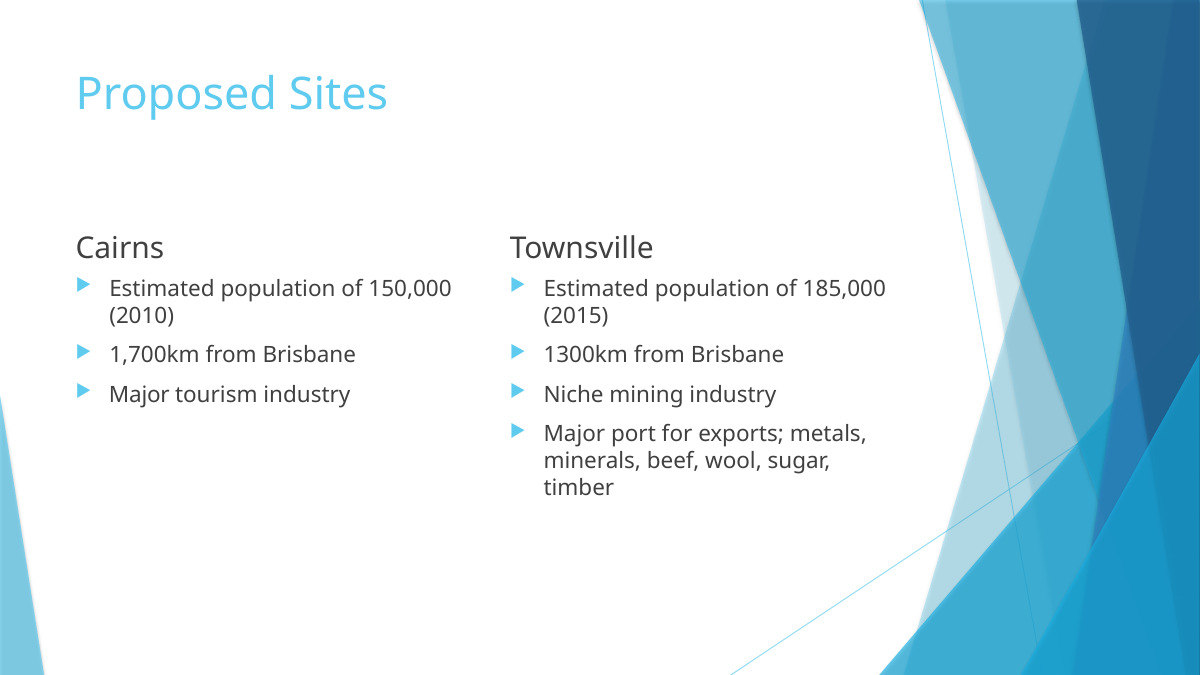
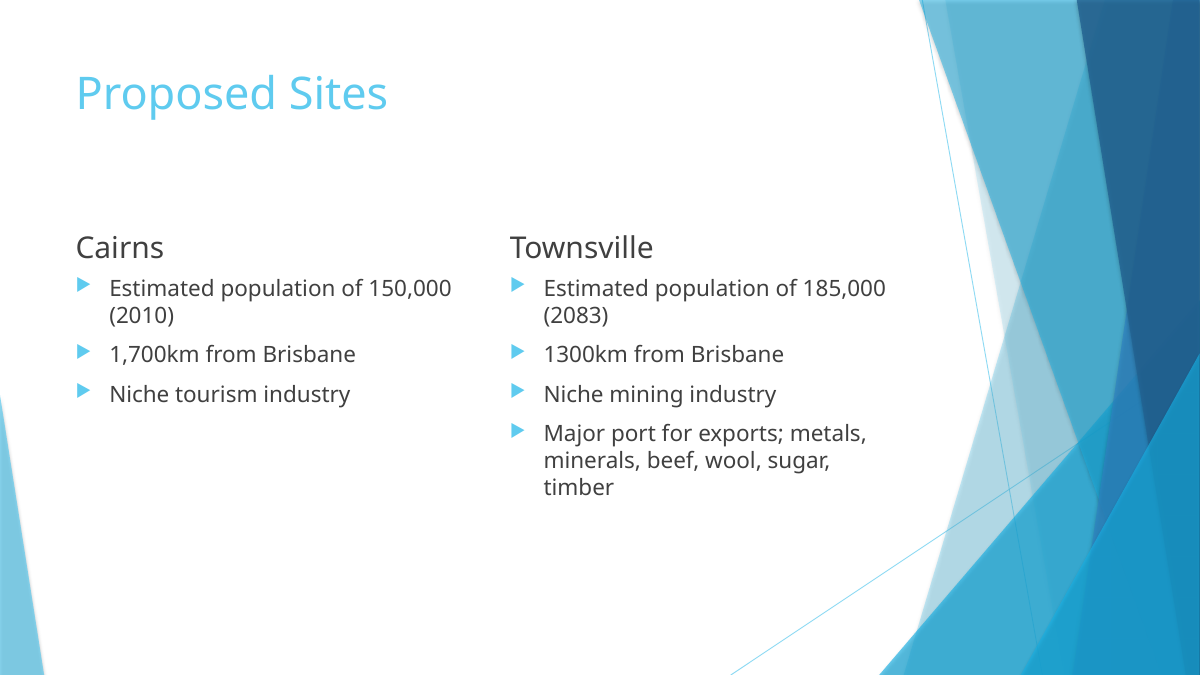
2015: 2015 -> 2083 (576, 316)
Major: Major -> Niche (139, 395)
